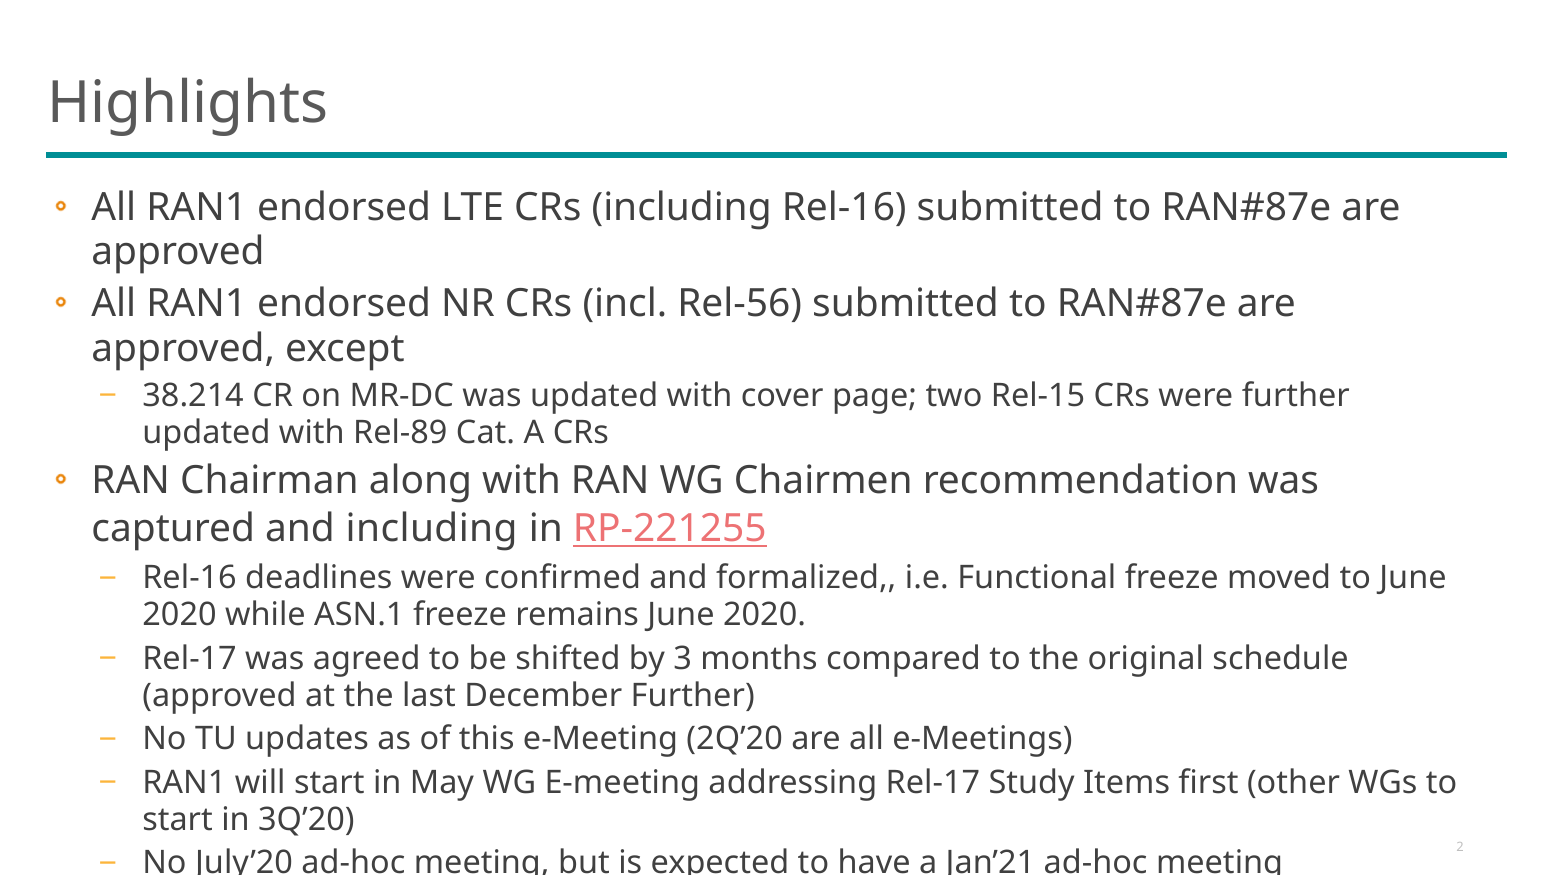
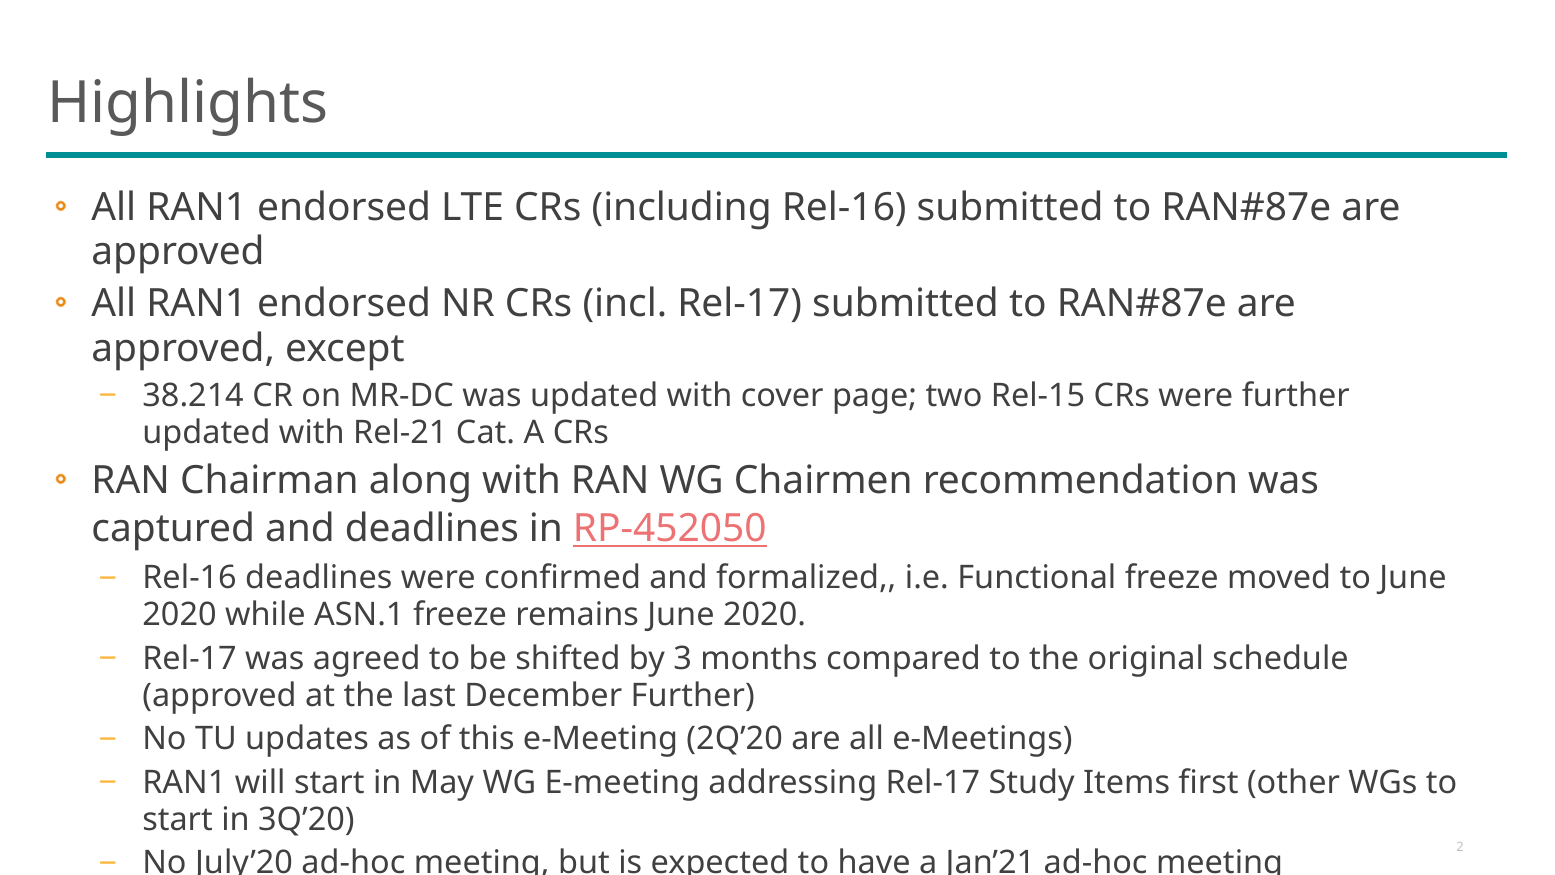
incl Rel-56: Rel-56 -> Rel-17 (740, 304)
Rel-89: Rel-89 -> Rel-21 (400, 432)
and including: including -> deadlines (432, 529)
RP-221255: RP-221255 -> RP-452050 (670, 529)
